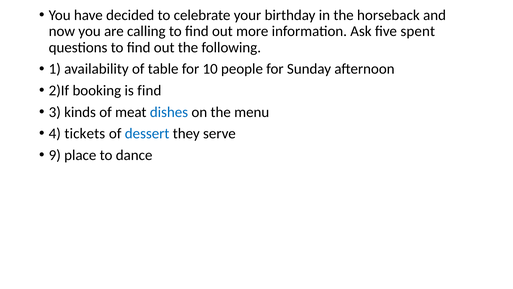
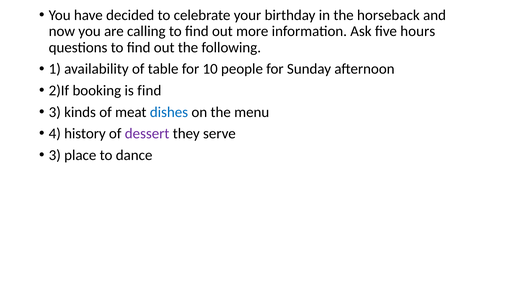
spent: spent -> hours (418, 31)
tickets: tickets -> history (85, 133)
dessert colour: blue -> purple (147, 133)
9: 9 -> 3 (55, 155)
